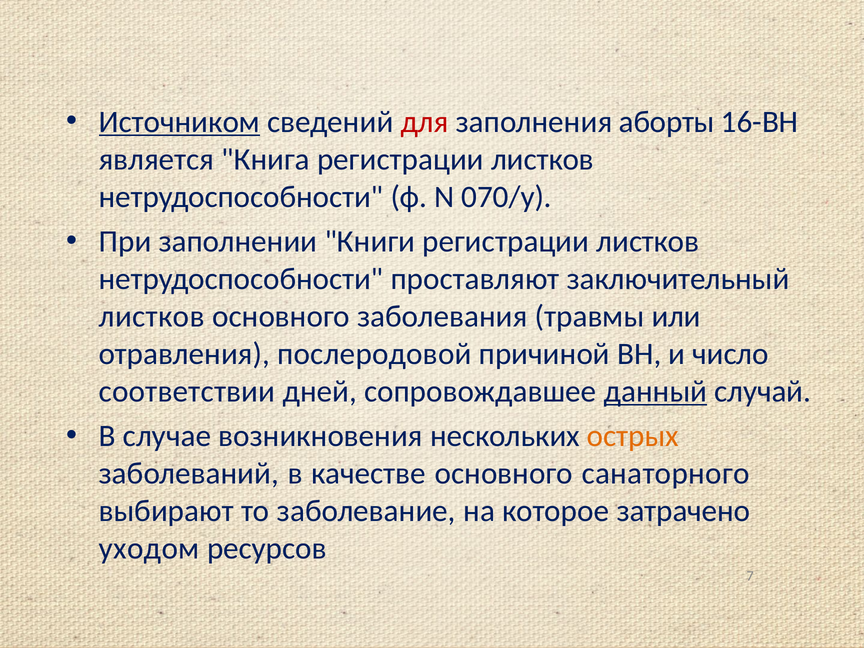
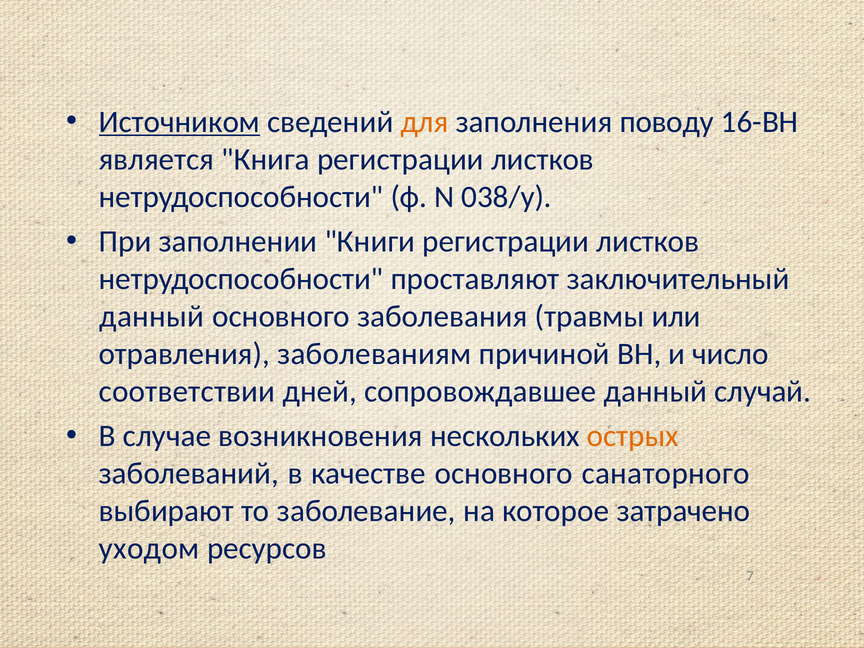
для colour: red -> orange (425, 122)
аборты: аборты -> поводу (667, 122)
070/у: 070/у -> 038/у (507, 197)
листков: листков -> данный (152, 316)
послеродовой: послеродовой -> заболеваниям (374, 354)
данный underline: present -> none (656, 391)
